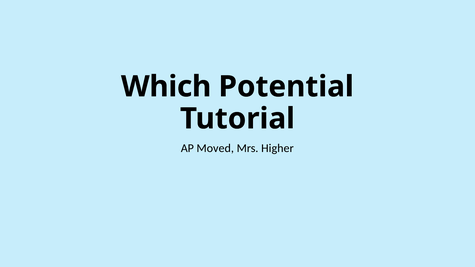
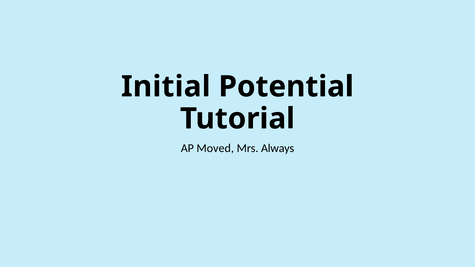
Which: Which -> Initial (166, 87)
Higher: Higher -> Always (278, 148)
